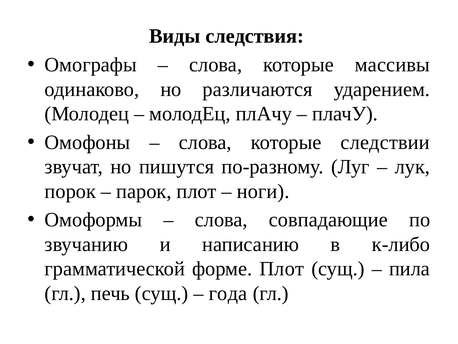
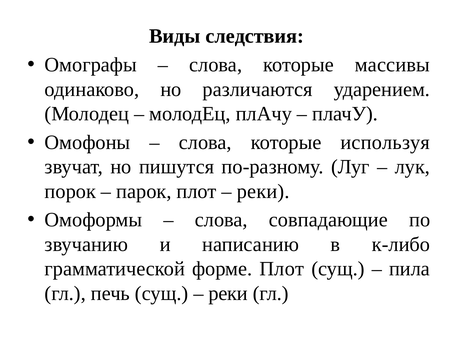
следствии: следствии -> используя (385, 142)
ноги: ноги -> реки (263, 191)
года: года -> реки (228, 293)
